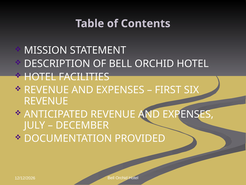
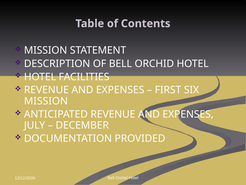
REVENUE: REVENUE -> MISSION (46, 101)
